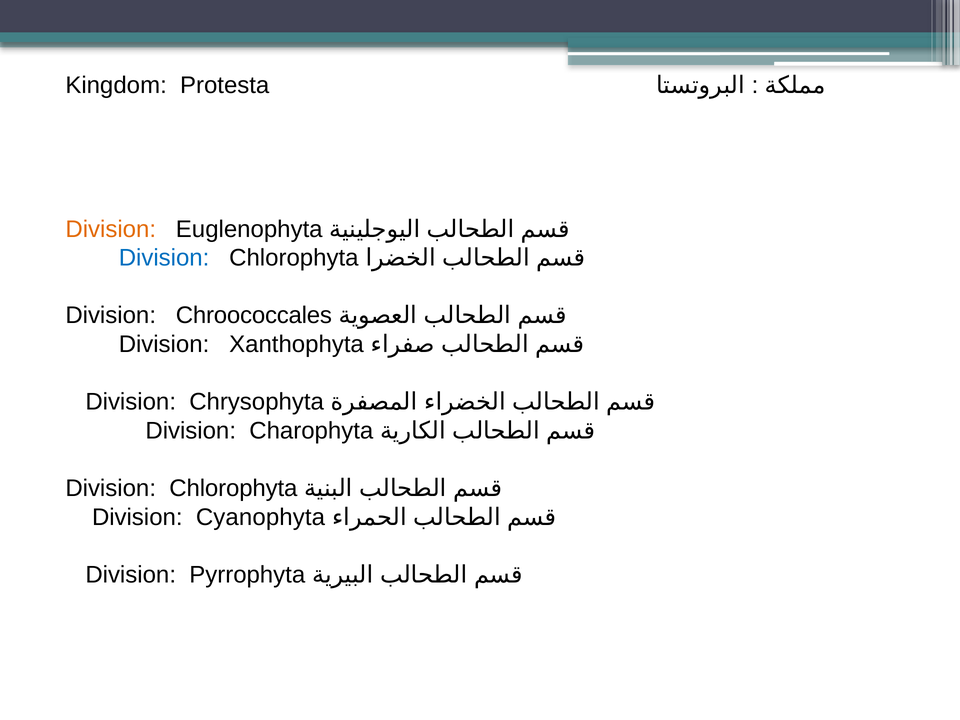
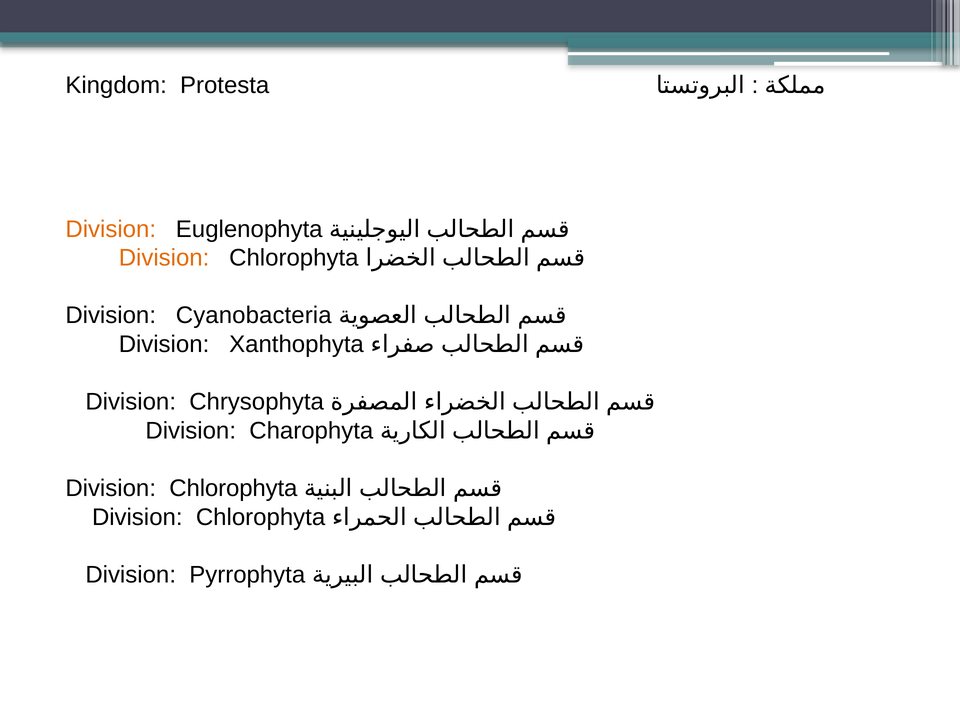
Division colour: blue -> orange (164, 258)
Chroococcales: Chroococcales -> Cyanobacteria (254, 315)
Cyanophyta: Cyanophyta -> Chlorophyta (261, 517)
